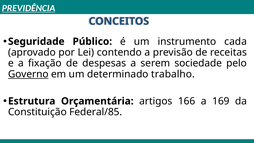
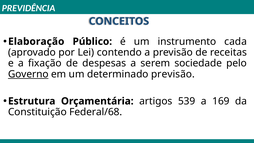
PREVIDÊNCIA underline: present -> none (29, 8)
Seguridade: Seguridade -> Elaboração (36, 41)
determinado trabalho: trabalho -> previsão (173, 74)
166: 166 -> 539 (187, 101)
Federal/85: Federal/85 -> Federal/68 (96, 112)
